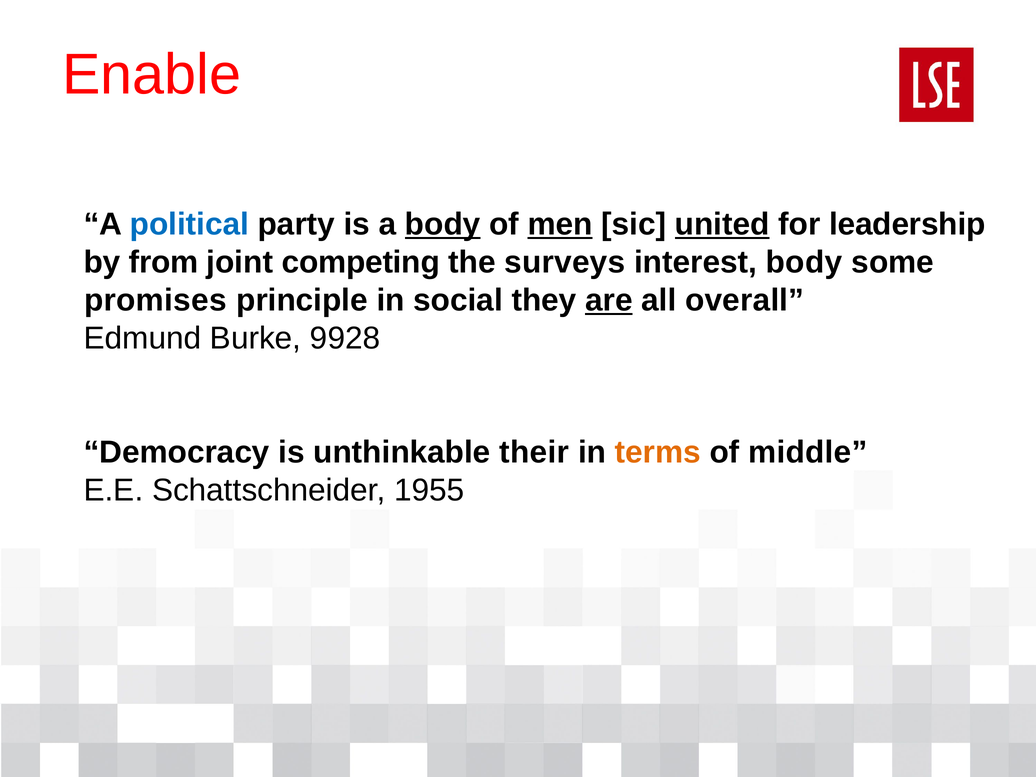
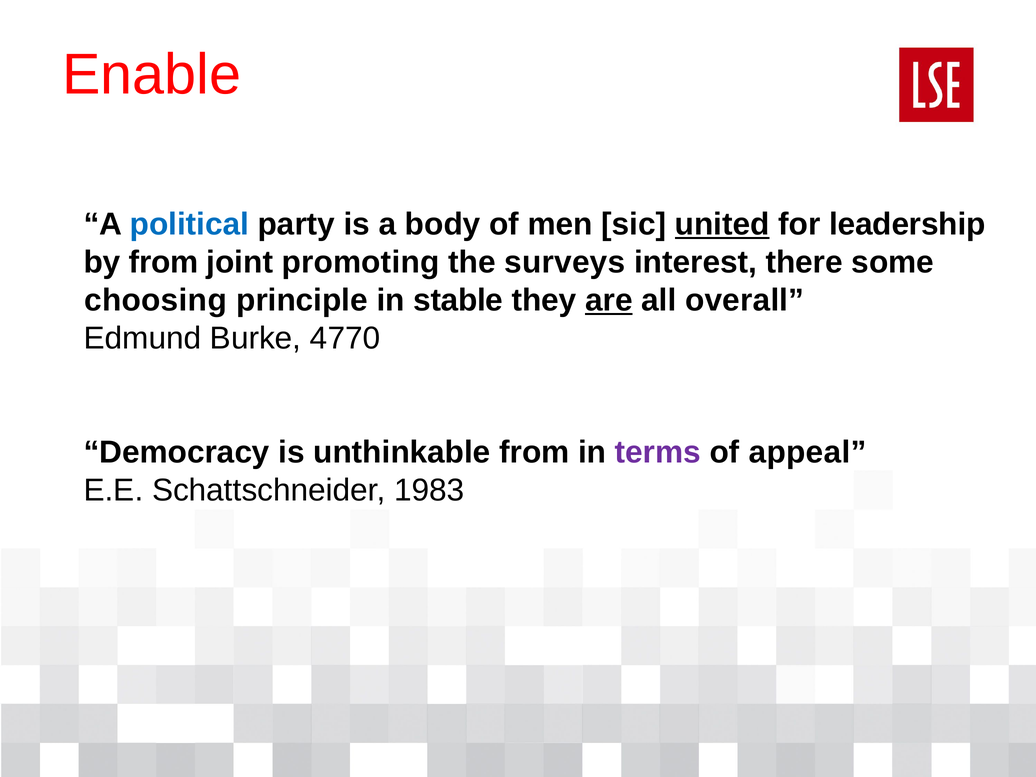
body underline: present -> none (443, 224)
men underline: present -> none (560, 224)
competing: competing -> promoting (361, 262)
interest body: body -> there (804, 262)
promises: promises -> choosing (155, 300)
social: social -> stable (458, 300)
9928: 9928 -> 4770 (345, 338)
unthinkable their: their -> from (534, 452)
terms colour: orange -> purple (658, 452)
middle: middle -> appeal (808, 452)
1955: 1955 -> 1983 (429, 490)
